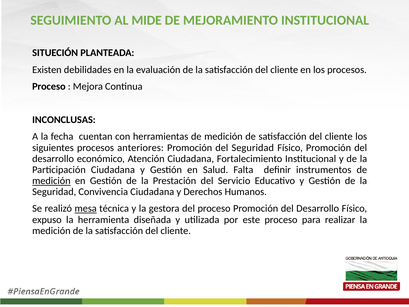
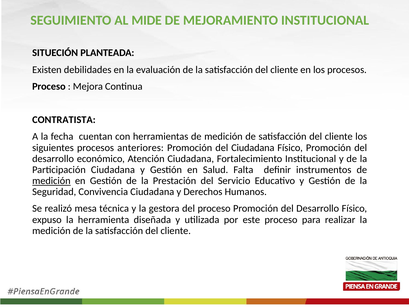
INCONCLUSAS: INCONCLUSAS -> CONTRATISTA (64, 120)
del Seguridad: Seguridad -> Ciudadana (253, 148)
mesa underline: present -> none (86, 208)
